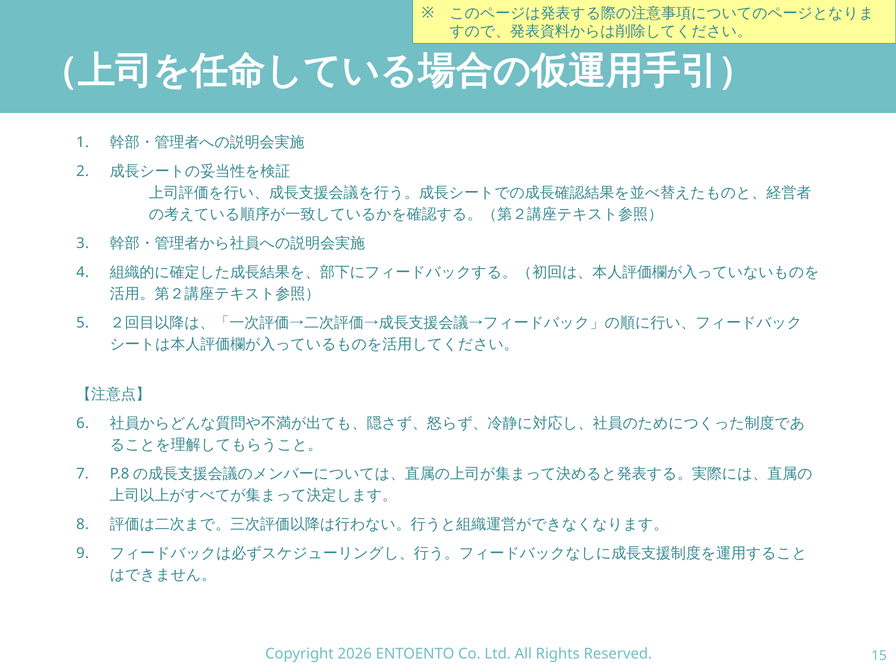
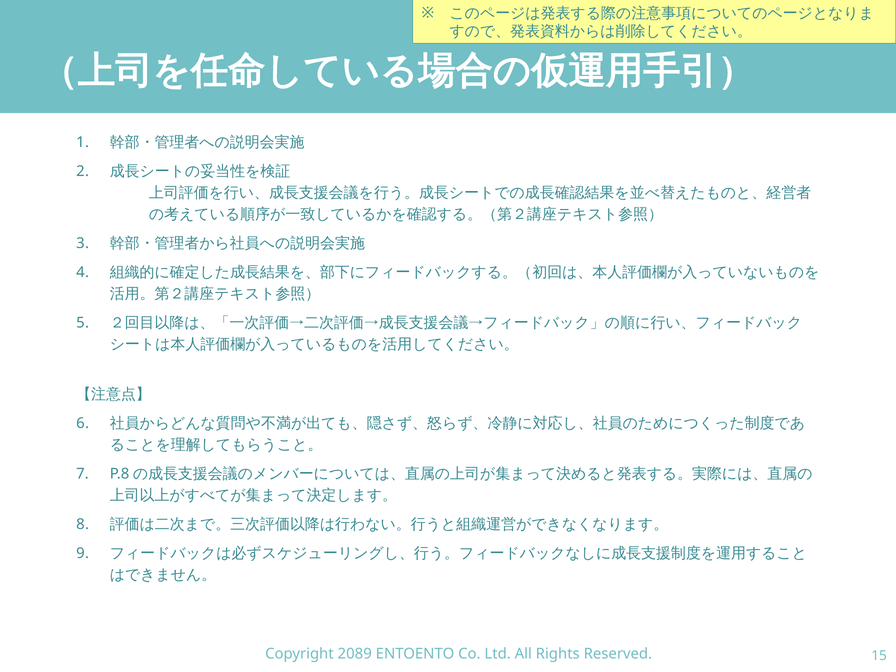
2026: 2026 -> 2089 (355, 654)
